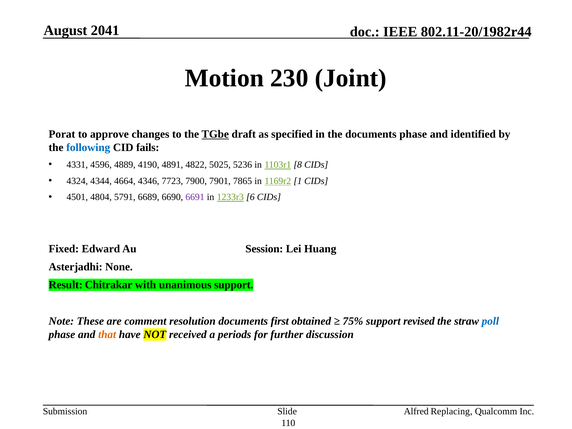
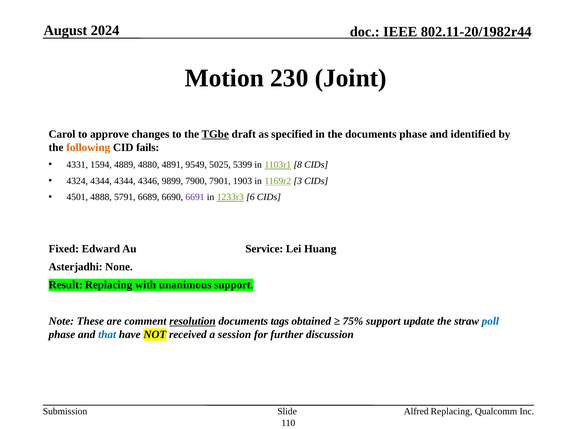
2041: 2041 -> 2024 (105, 30)
Porat: Porat -> Carol (62, 134)
following colour: blue -> orange (88, 148)
4596: 4596 -> 1594 (101, 165)
4190: 4190 -> 4880 (149, 165)
4822: 4822 -> 9549 (196, 165)
5236: 5236 -> 5399 (243, 165)
4344 4664: 4664 -> 4344 (125, 181)
7723: 7723 -> 9899 (172, 181)
7865: 7865 -> 1903 (243, 181)
1: 1 -> 3 (298, 181)
4804: 4804 -> 4888 (101, 197)
Session: Session -> Service (264, 249)
Result Chitrakar: Chitrakar -> Replacing (109, 285)
resolution underline: none -> present (192, 321)
first: first -> tags (280, 321)
revised: revised -> update (419, 321)
that colour: orange -> blue (107, 335)
periods: periods -> session (235, 335)
